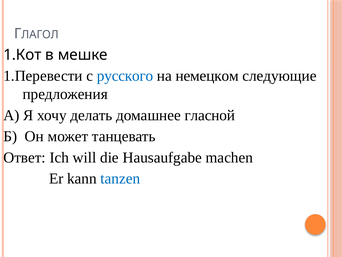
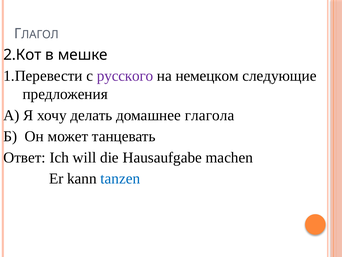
1.Кот: 1.Кот -> 2.Кот (22, 55)
русского colour: blue -> purple (125, 76)
гласной: гласной -> глагола (210, 115)
